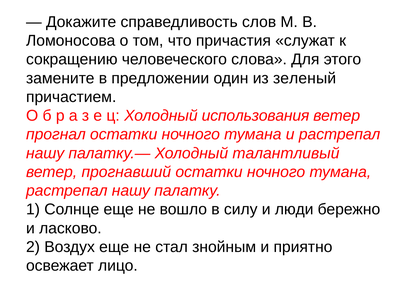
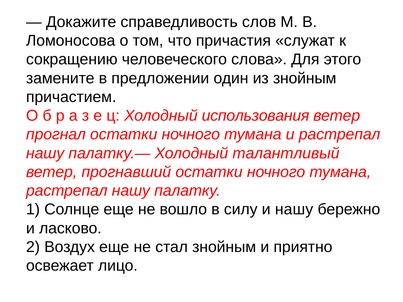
из зеленый: зеленый -> знойным (305, 78)
и люди: люди -> нашу (294, 210)
